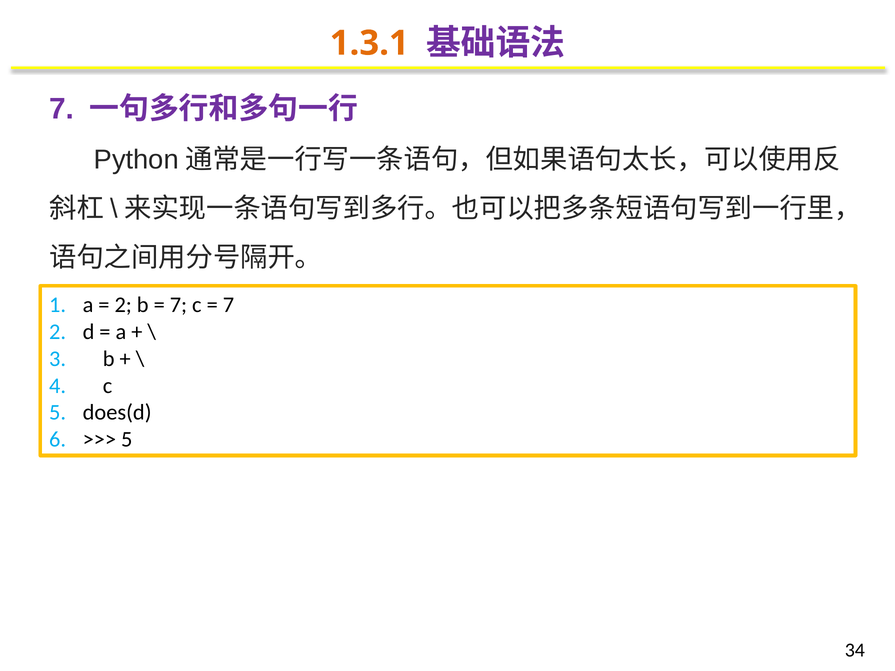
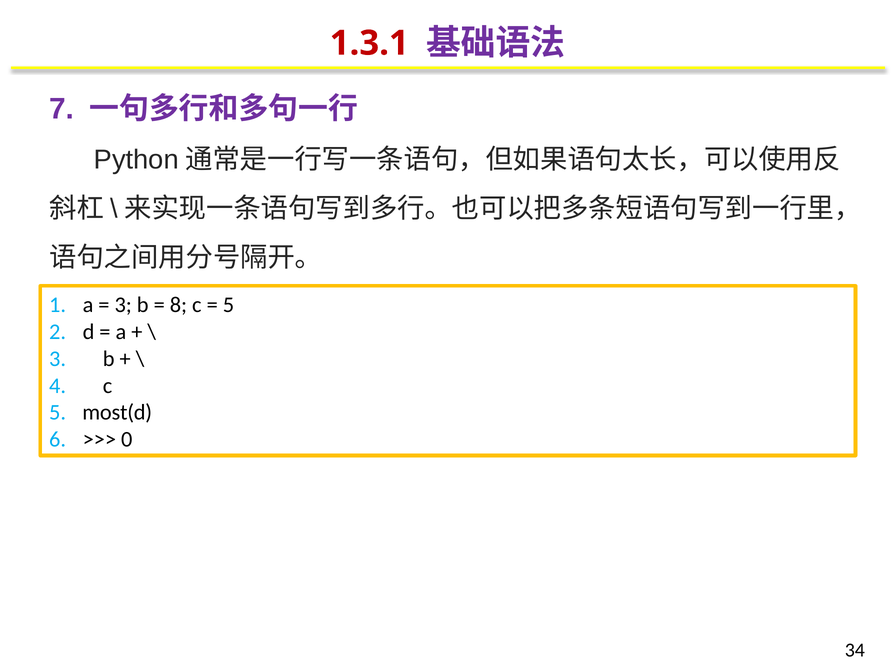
1.3.1 colour: orange -> red (369, 43)
2: 2 -> 3 (123, 305)
7: 7 -> 8 (178, 305)
7: 7 -> 5 (228, 305)
does(d: does(d -> most(d (117, 413)
5: 5 -> 0 (127, 439)
